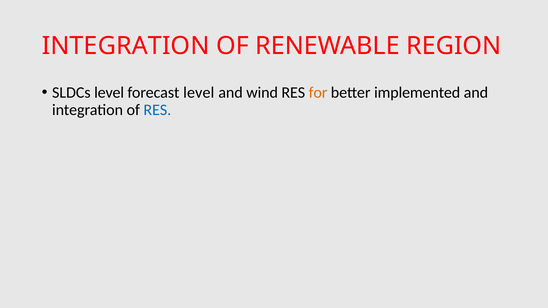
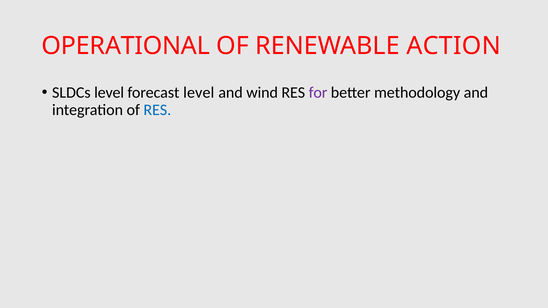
INTEGRATION: INTEGRATION -> OPERATIONAL (126, 46)
REGION: REGION -> ACTION (454, 46)
for colour: orange -> purple (318, 93)
implemented: implemented -> methodology (417, 93)
